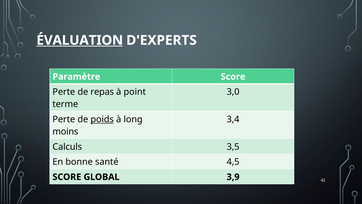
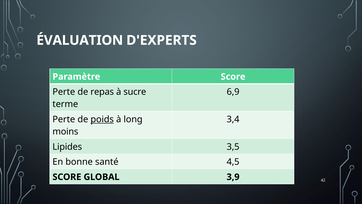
ÉVALUATION underline: present -> none (80, 40)
point: point -> sucre (135, 92)
3,0: 3,0 -> 6,9 (233, 92)
Calculs: Calculs -> Lipides (67, 147)
